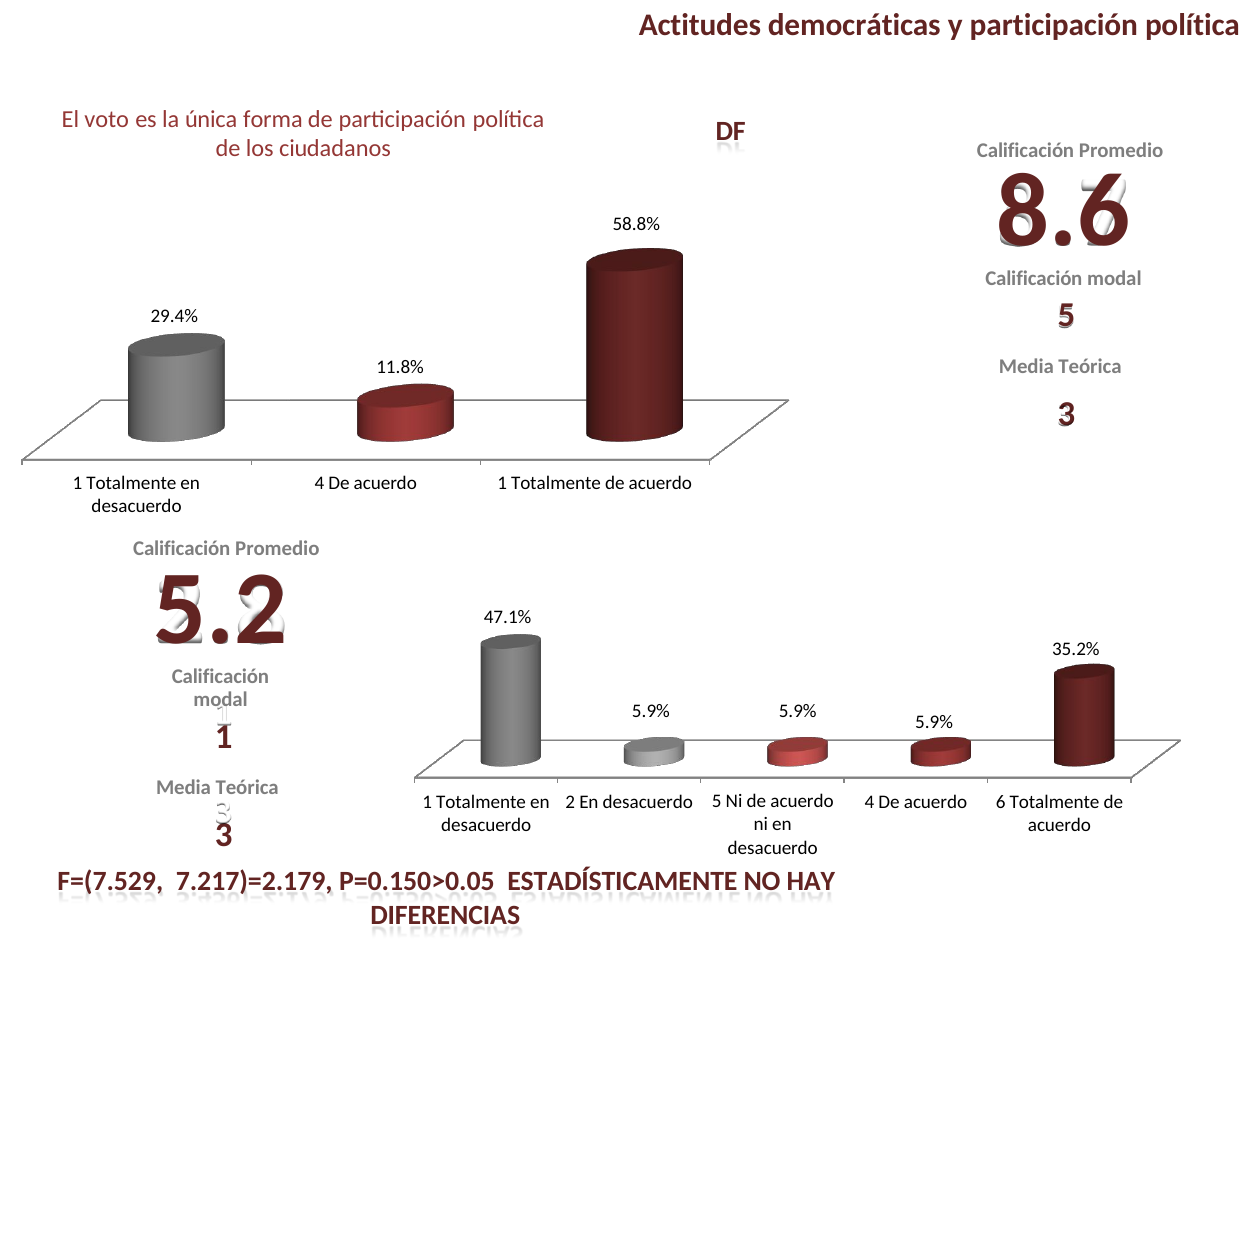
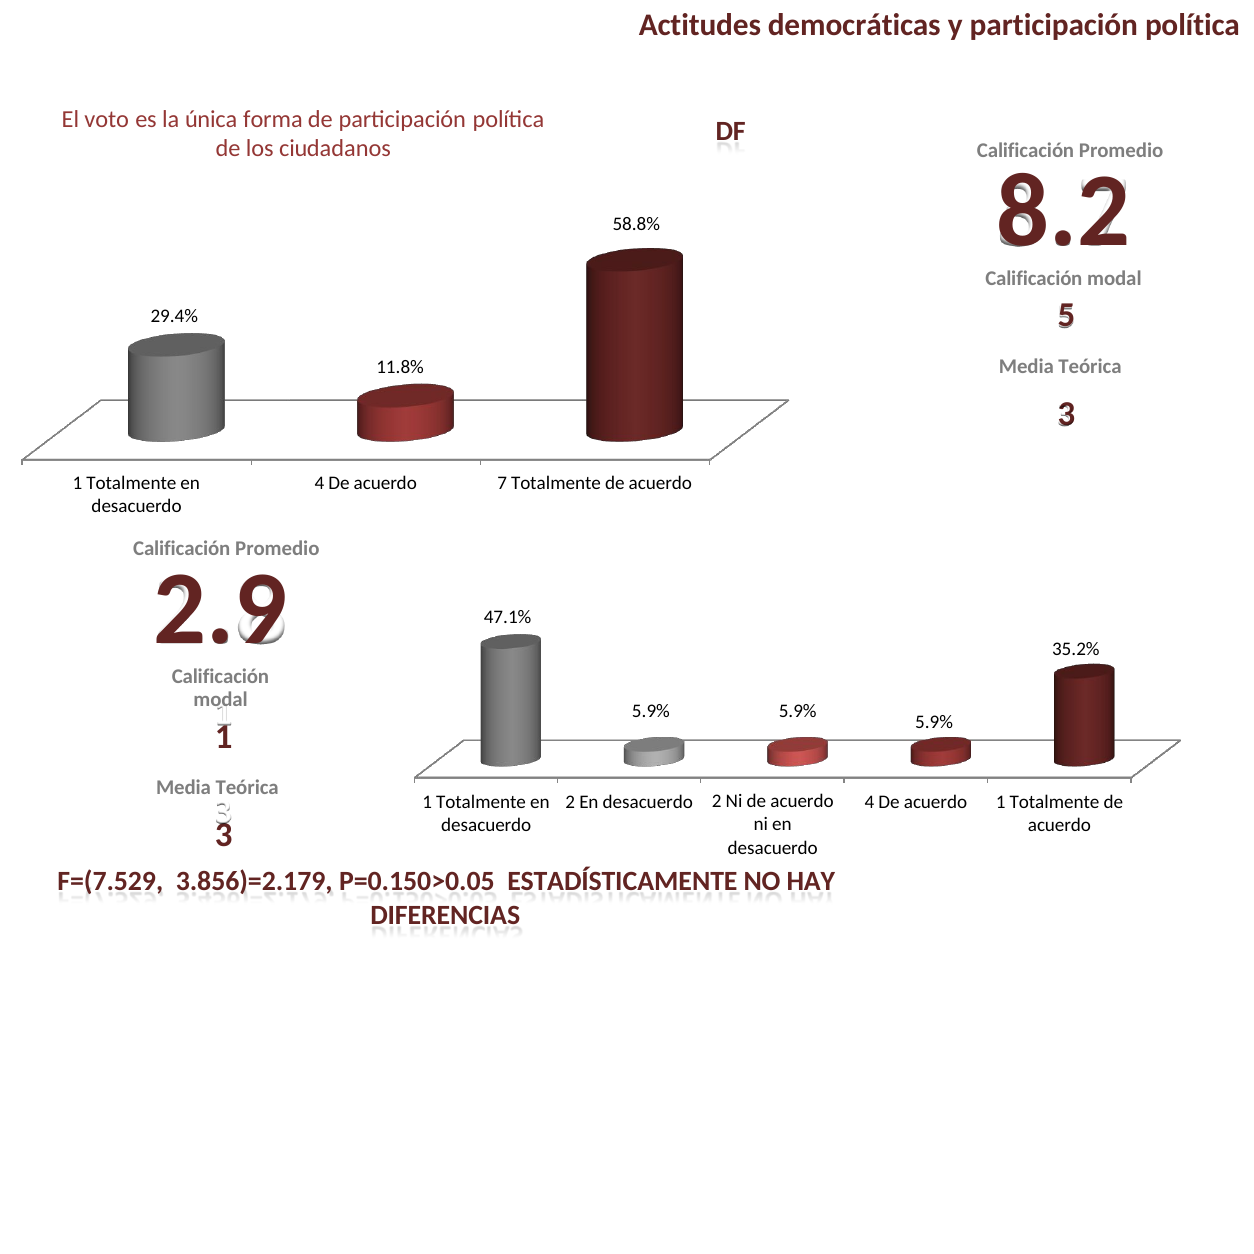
8.6: 8.6 -> 8.2 (1063, 211)
acuerdo 1: 1 -> 7 (502, 483)
5.2: 5.2 -> 2.9 (220, 609)
2 En desacuerdo 5: 5 -> 2 (717, 801)
acuerdo 6: 6 -> 1 (1001, 802)
7.217)=2.179: 7.217)=2.179 -> 3.856)=2.179 (254, 882)
